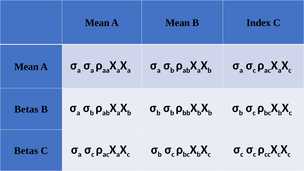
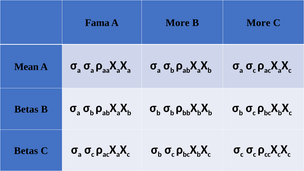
Mean: Mean -> Fama (97, 23)
A Mean: Mean -> More (178, 23)
B Index: Index -> More (258, 23)
